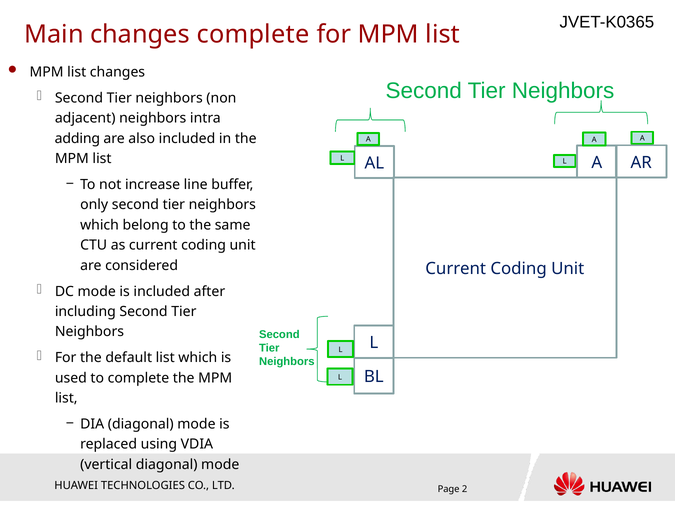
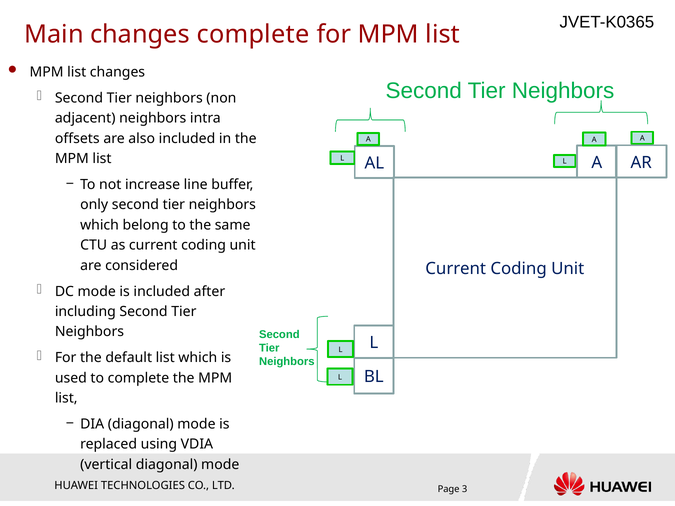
adding: adding -> offsets (77, 138)
2: 2 -> 3 (465, 489)
